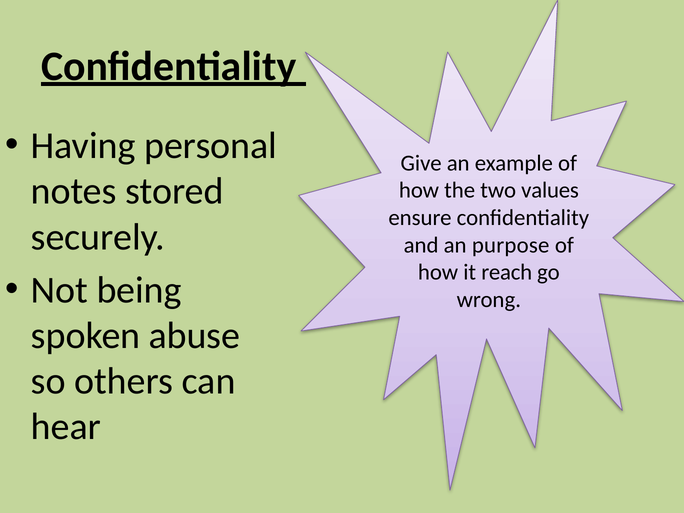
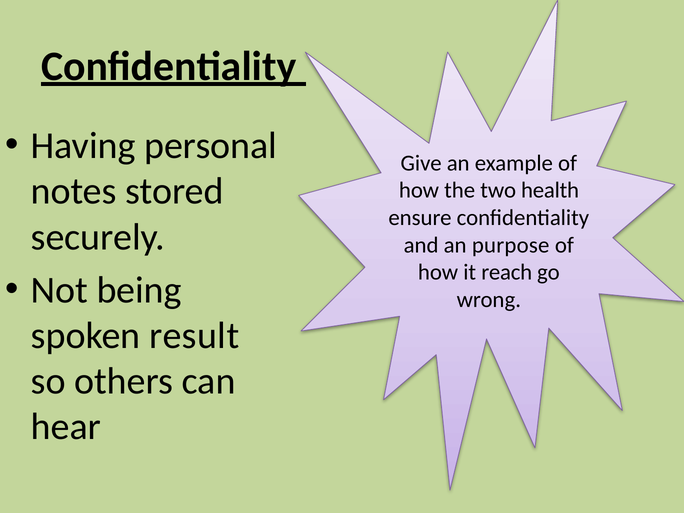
values: values -> health (550, 190)
abuse: abuse -> result (194, 336)
